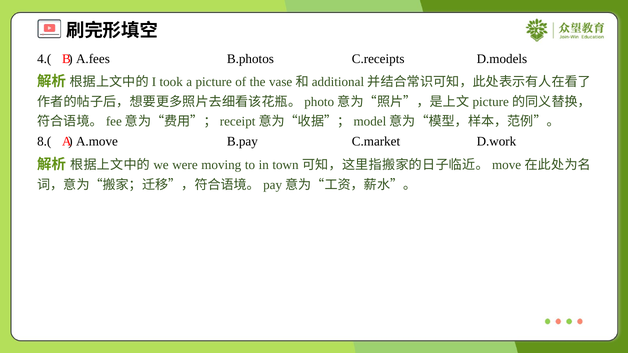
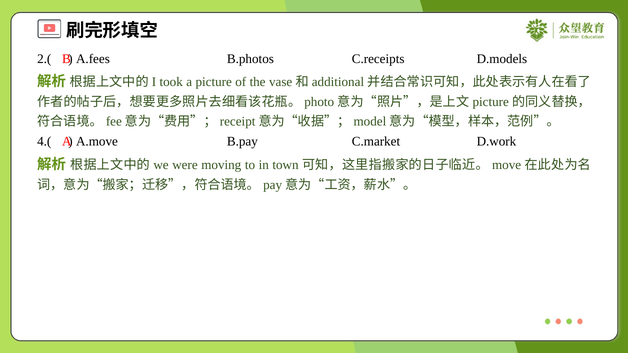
4.(: 4.( -> 2.( (44, 59)
8.(: 8.( -> 4.( (44, 142)
